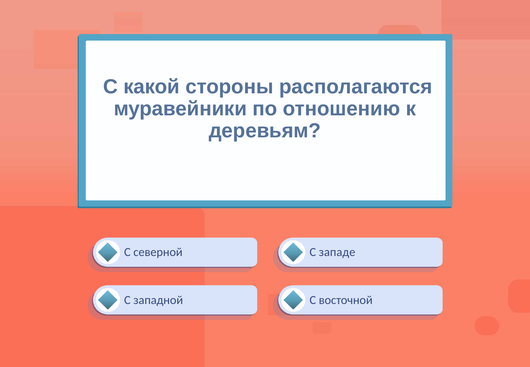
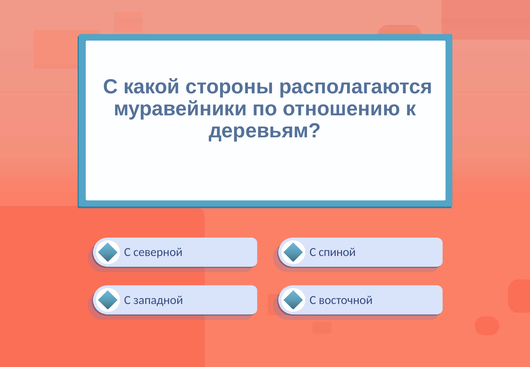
западе: западе -> спиной (337, 252)
